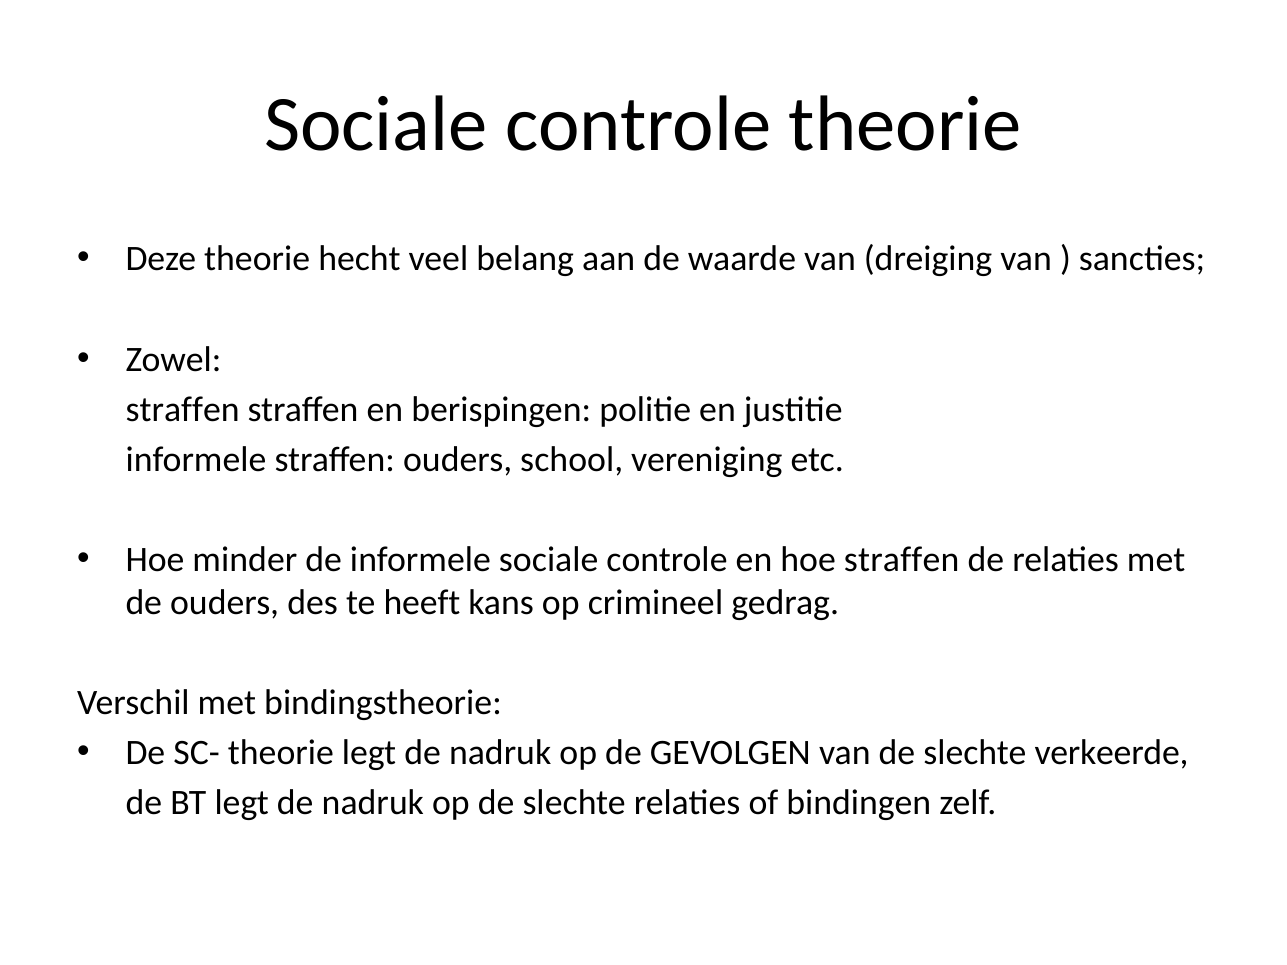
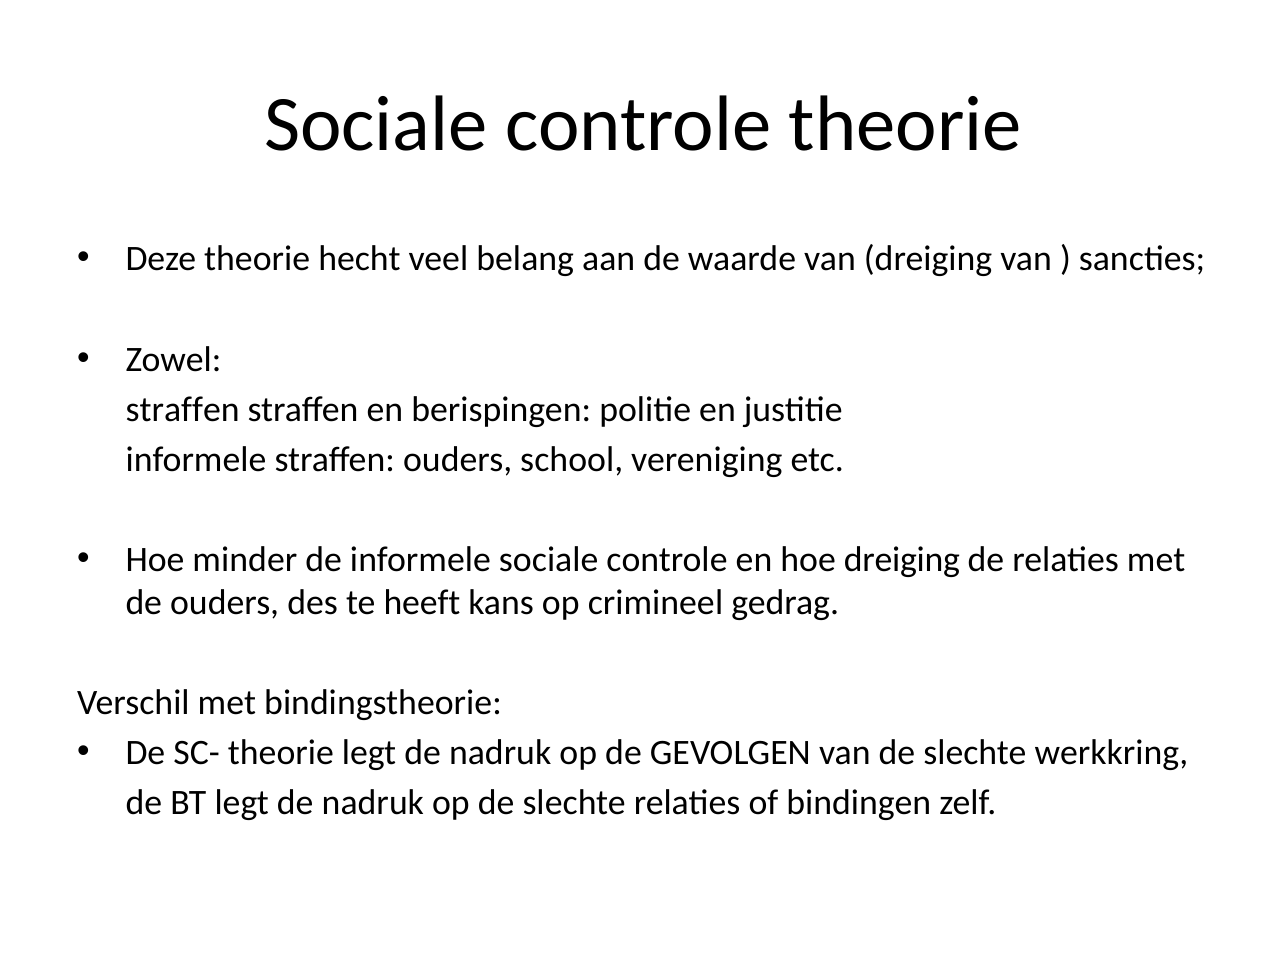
hoe straffen: straffen -> dreiging (902, 560)
verkeerde: verkeerde -> werkkring (1111, 753)
